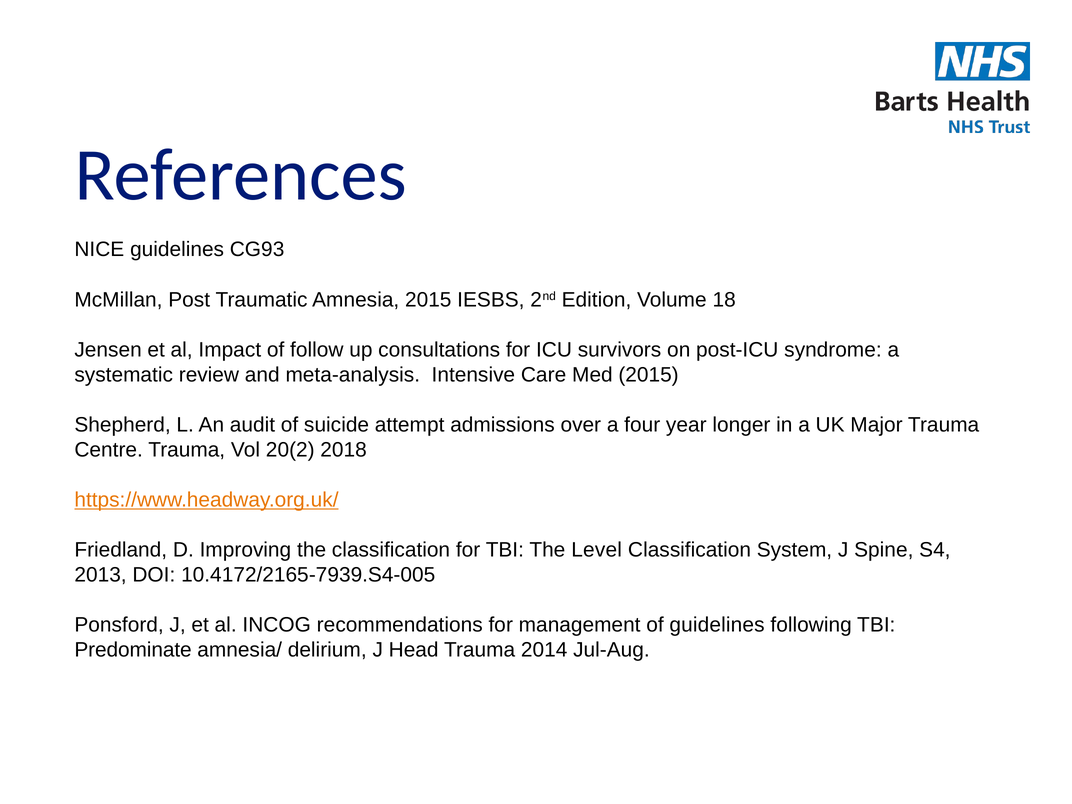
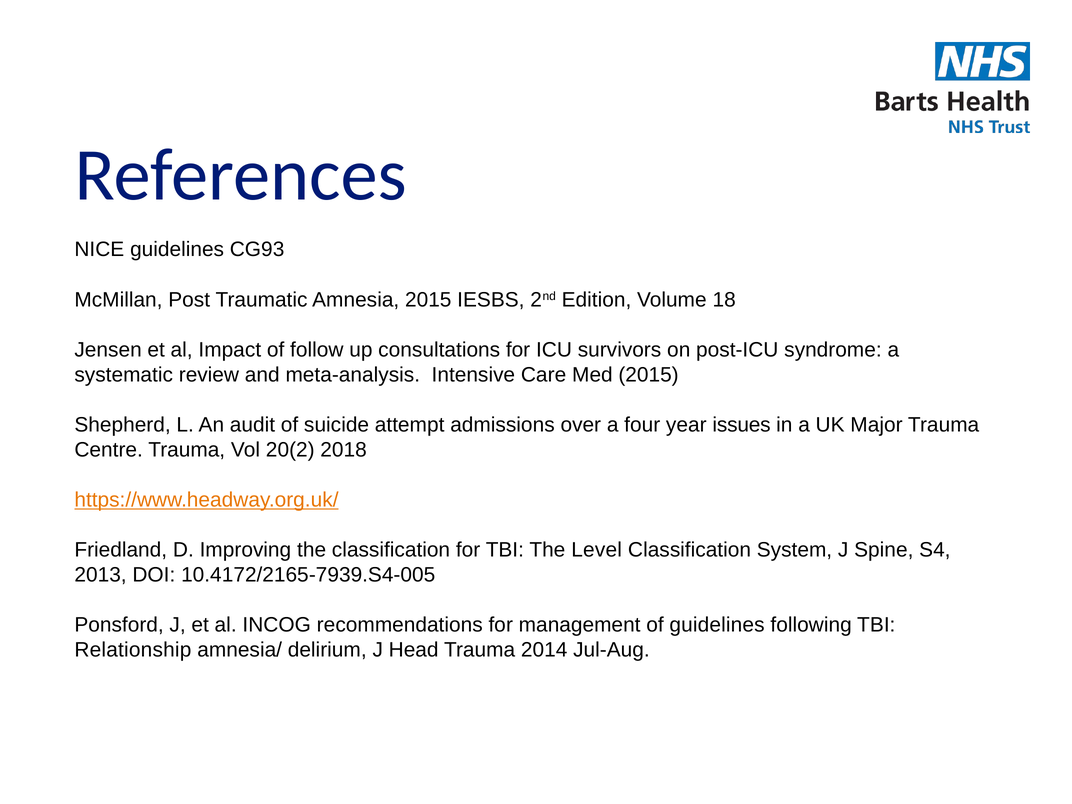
longer: longer -> issues (742, 425)
Predominate: Predominate -> Relationship (133, 650)
